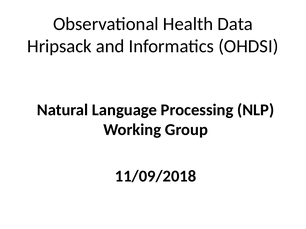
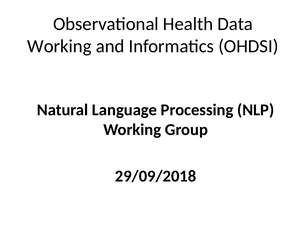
Hripsack: Hripsack -> Working (59, 46)
11/09/2018: 11/09/2018 -> 29/09/2018 (156, 177)
